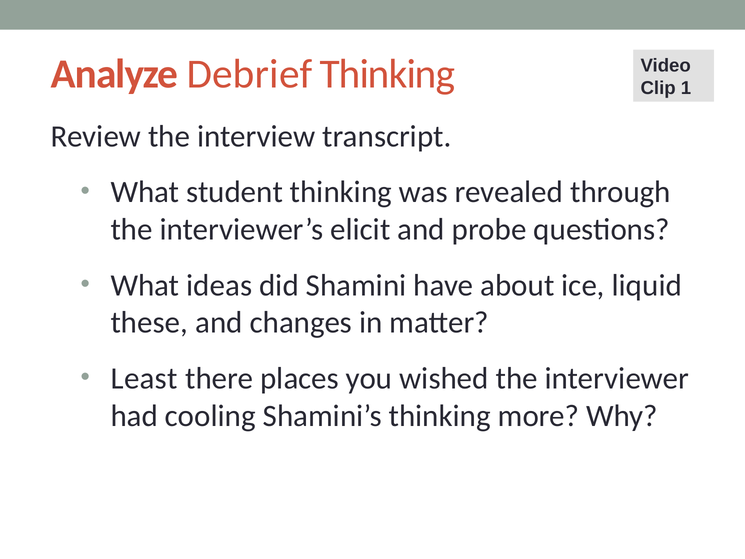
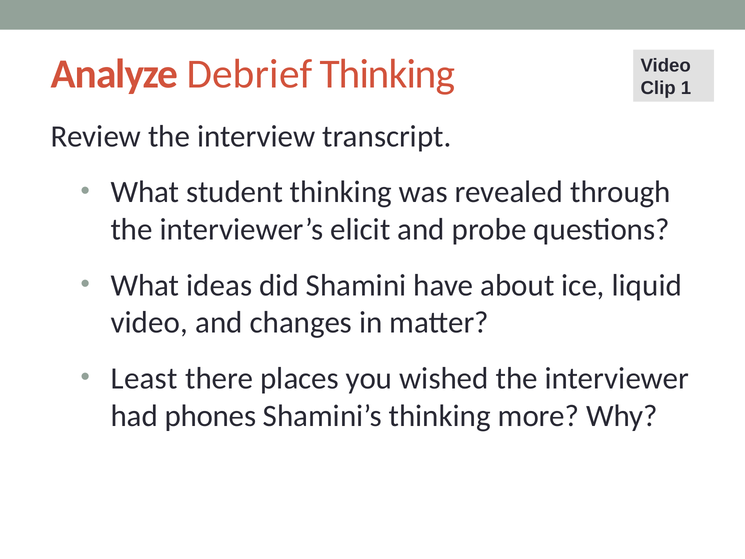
these: these -> video (149, 323)
cooling: cooling -> phones (210, 416)
